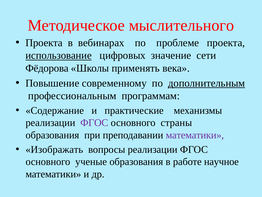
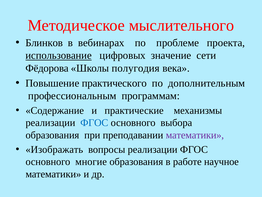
Проекта: Проекта -> Блинков (44, 43)
применять: применять -> полугодия (136, 68)
современному: современному -> практического (114, 83)
дополнительным underline: present -> none (207, 83)
ФГОС colour: purple -> blue (94, 123)
страны: страны -> выбора (176, 123)
ученые: ученые -> многие (91, 161)
